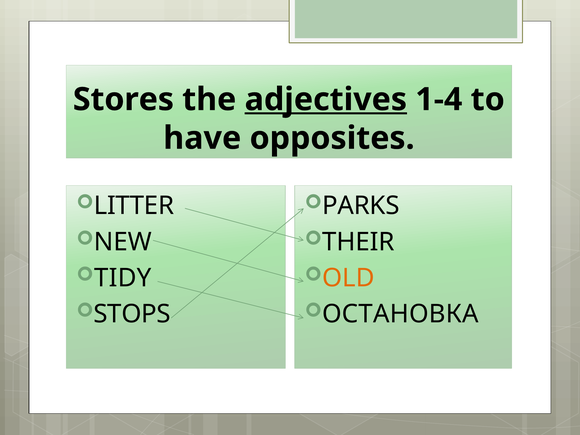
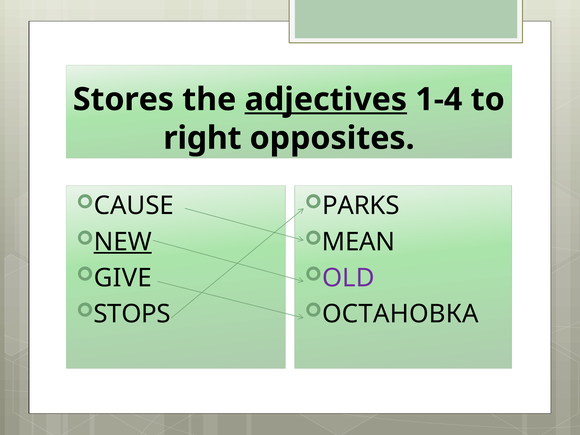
have: have -> right (202, 138)
LITTER: LITTER -> CAUSE (134, 206)
NEW underline: none -> present (123, 242)
THEIR: THEIR -> MEAN (358, 242)
TIDY: TIDY -> GIVE (123, 278)
OLD colour: orange -> purple (348, 278)
